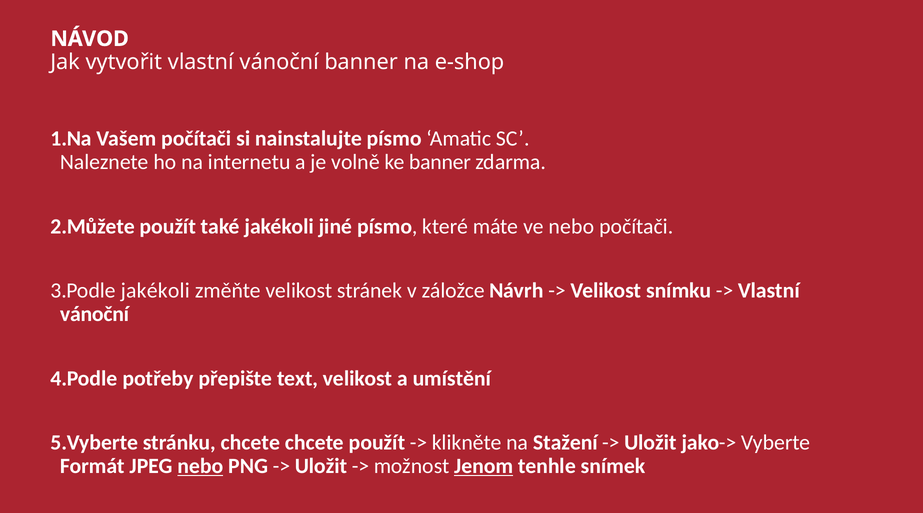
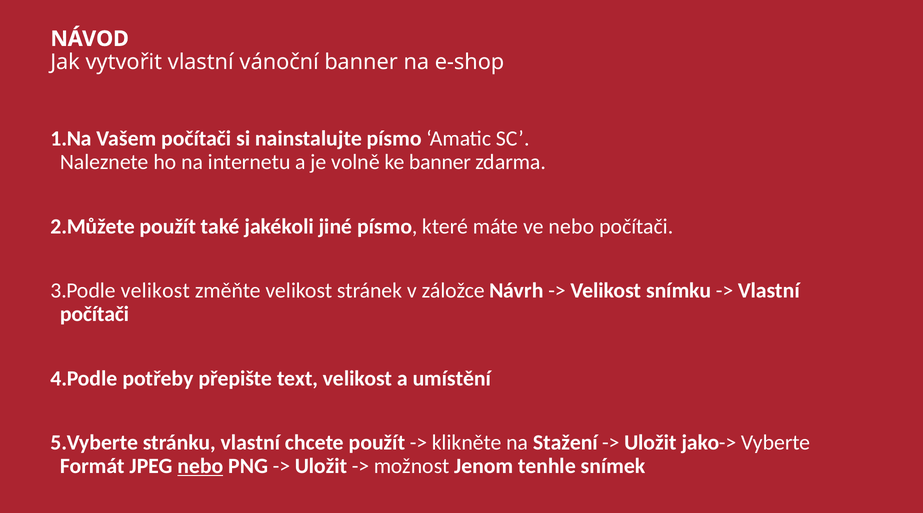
jakékoli: jakékoli -> velikost (155, 291)
vánoční: vánoční -> počítači (95, 314)
stránku chcete: chcete -> vlastní (250, 443)
Jenom underline: present -> none (484, 466)
